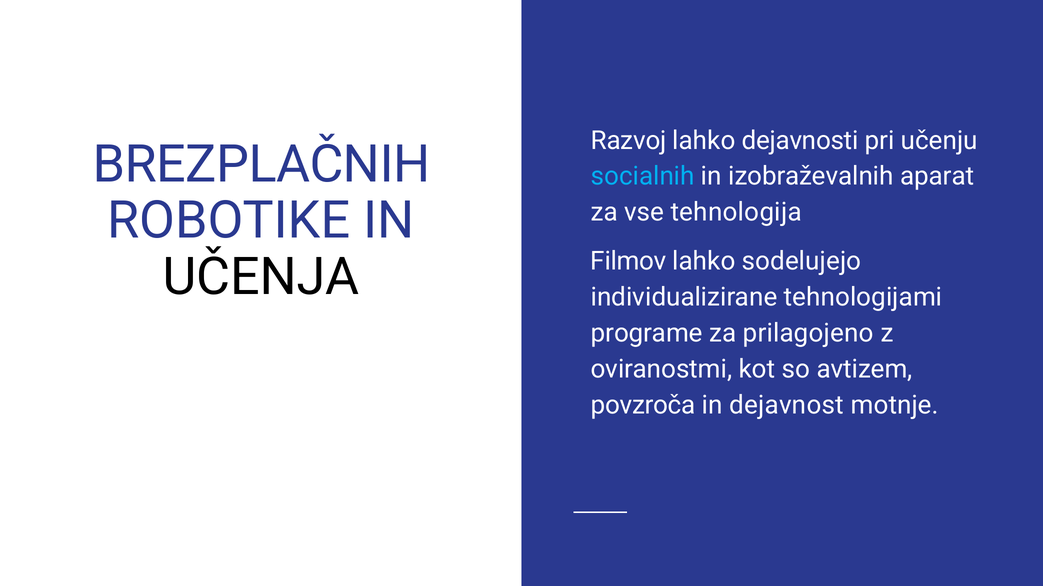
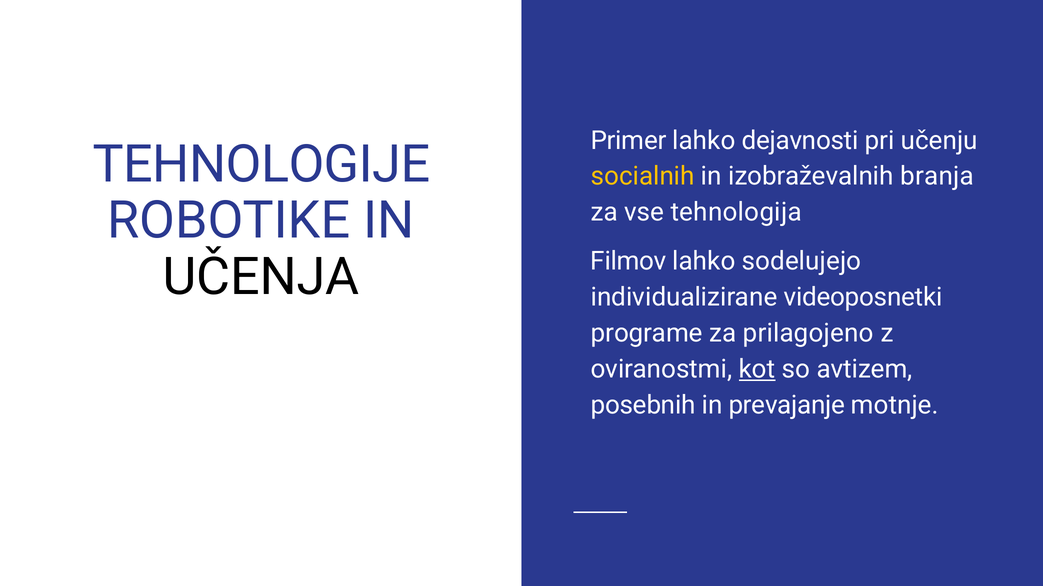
Razvoj: Razvoj -> Primer (629, 141)
BREZPLAČNIH: BREZPLAČNIH -> TEHNOLOGIJE (262, 165)
socialnih colour: light blue -> yellow (643, 177)
aparat: aparat -> branja (937, 177)
tehnologijami: tehnologijami -> videoposnetki (863, 297)
kot underline: none -> present (757, 369)
povzroča: povzroča -> posebnih (643, 405)
dejavnost: dejavnost -> prevajanje (787, 405)
